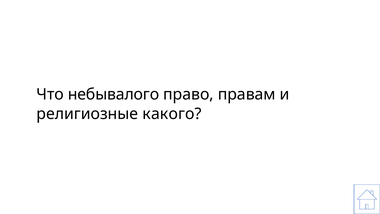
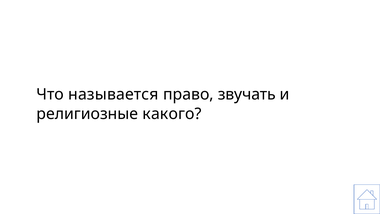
небывалого: небывалого -> называется (113, 94)
правам: правам -> звучать (247, 94)
